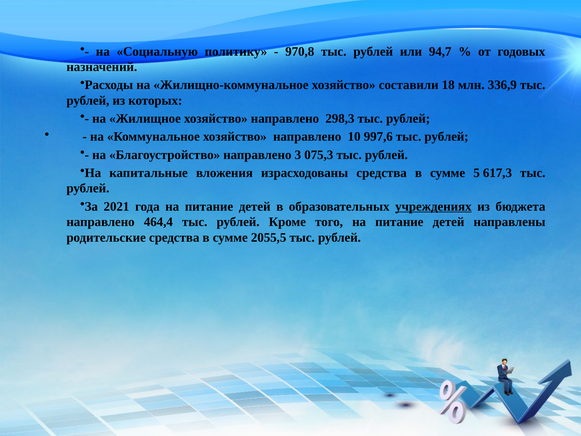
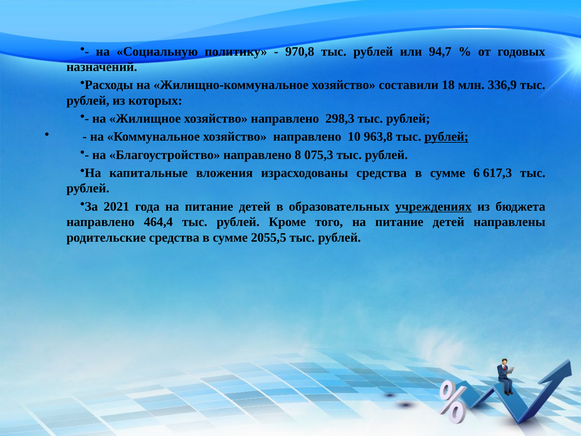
997,6: 997,6 -> 963,8 (378, 137)
рублей underline: none -> present (446, 137)
3: 3 -> 8 (298, 155)
5: 5 -> 6 (477, 173)
